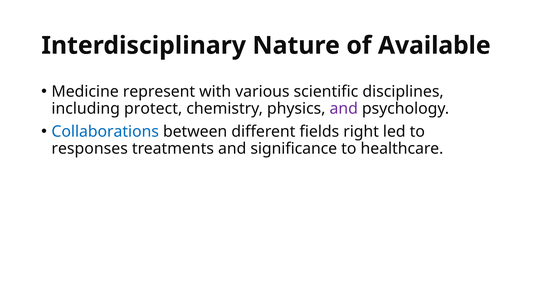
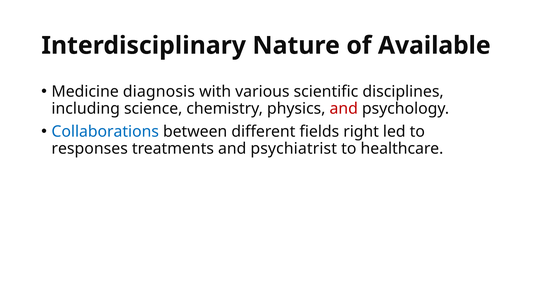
represent: represent -> diagnosis (159, 92)
protect: protect -> science (153, 109)
and colour: purple -> red (344, 109)
significance: significance -> psychiatrist (294, 149)
